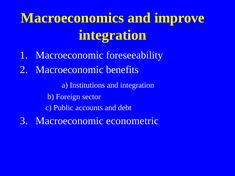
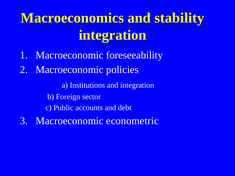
improve: improve -> stability (179, 18)
benefits: benefits -> policies (122, 70)
